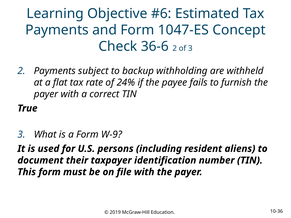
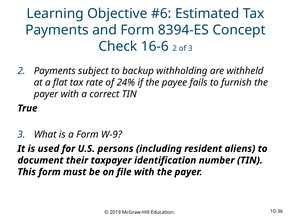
1047-ES: 1047-ES -> 8394-ES (183, 30)
36-6: 36-6 -> 16-6 (155, 46)
